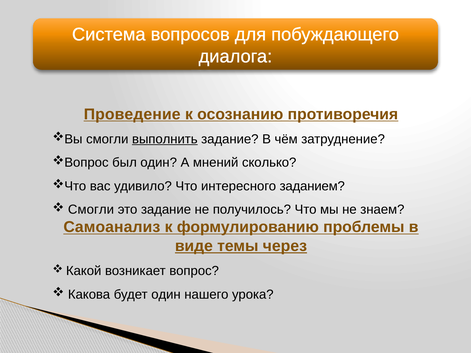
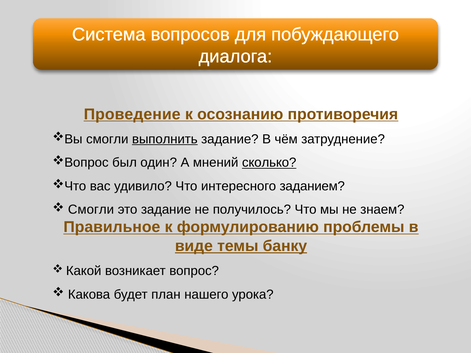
сколько underline: none -> present (269, 163)
Самоанализ: Самоанализ -> Правильное (112, 227)
через: через -> банку (285, 246)
будет один: один -> план (166, 295)
